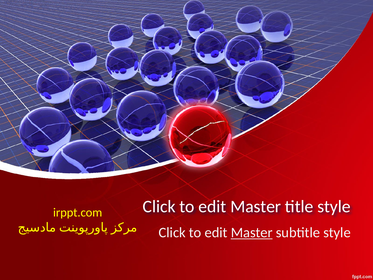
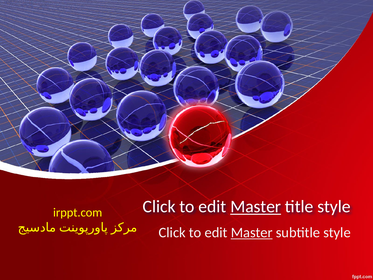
Master underline: none -> present (256, 206)
